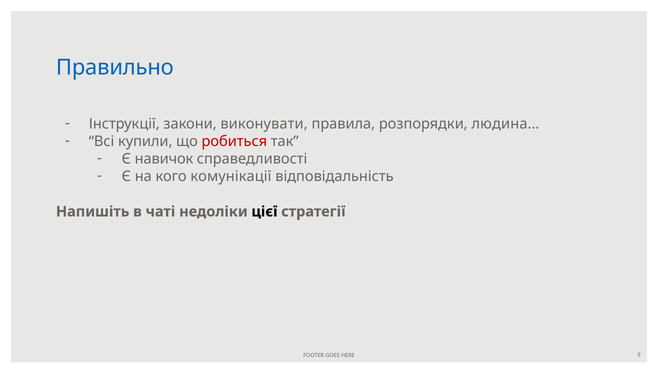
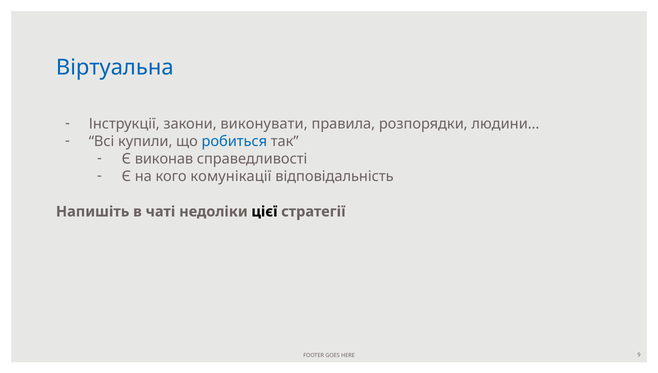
Правильно: Правильно -> Віртуальна (115, 67)
людина…: людина… -> людини… (505, 124)
робиться colour: red -> blue (234, 141)
навичок: навичок -> виконав (164, 159)
